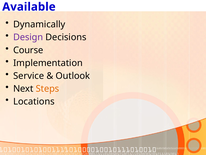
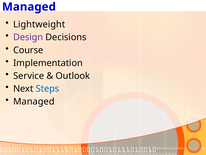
Available: Available -> Managed (29, 7)
Dynamically: Dynamically -> Lightweight (39, 24)
Steps colour: orange -> blue (47, 88)
Locations: Locations -> Managed (34, 101)
